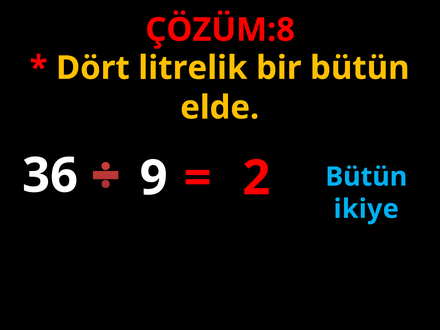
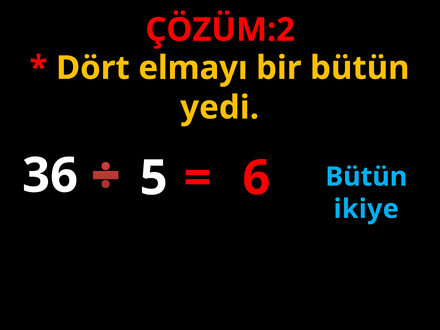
ÇÖZÜM:8: ÇÖZÜM:8 -> ÇÖZÜM:2 (220, 30)
litrelik: litrelik -> elmayı (193, 68)
elde: elde -> yedi (220, 108)
9: 9 -> 5 (154, 178)
2: 2 -> 6 (256, 178)
